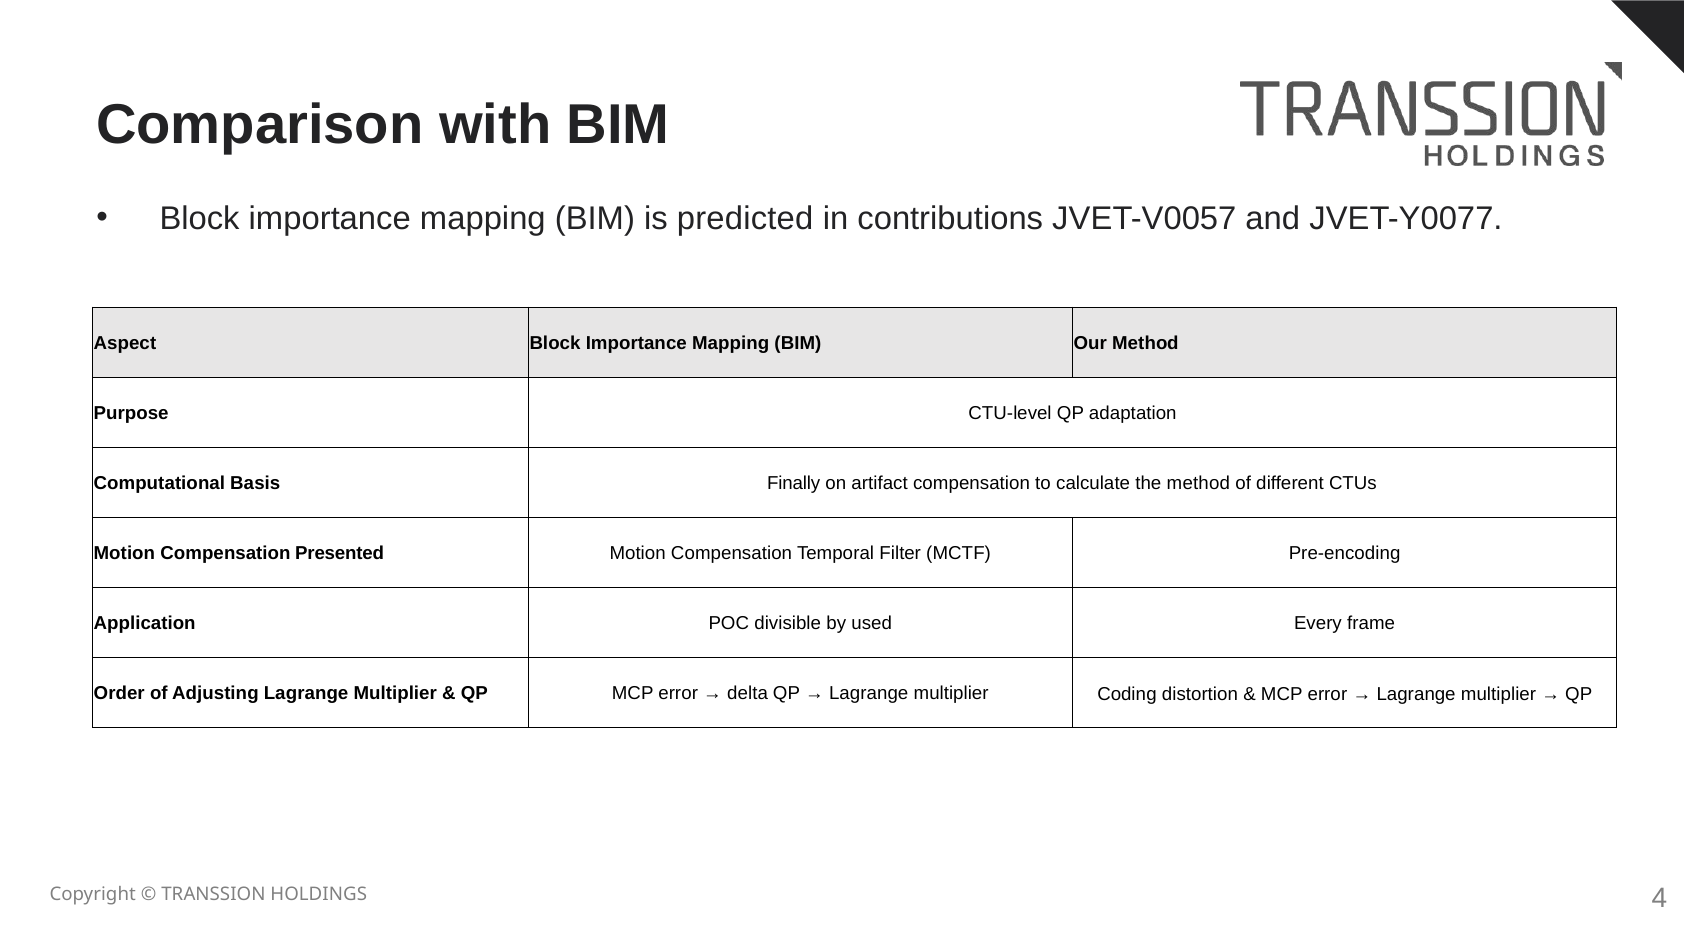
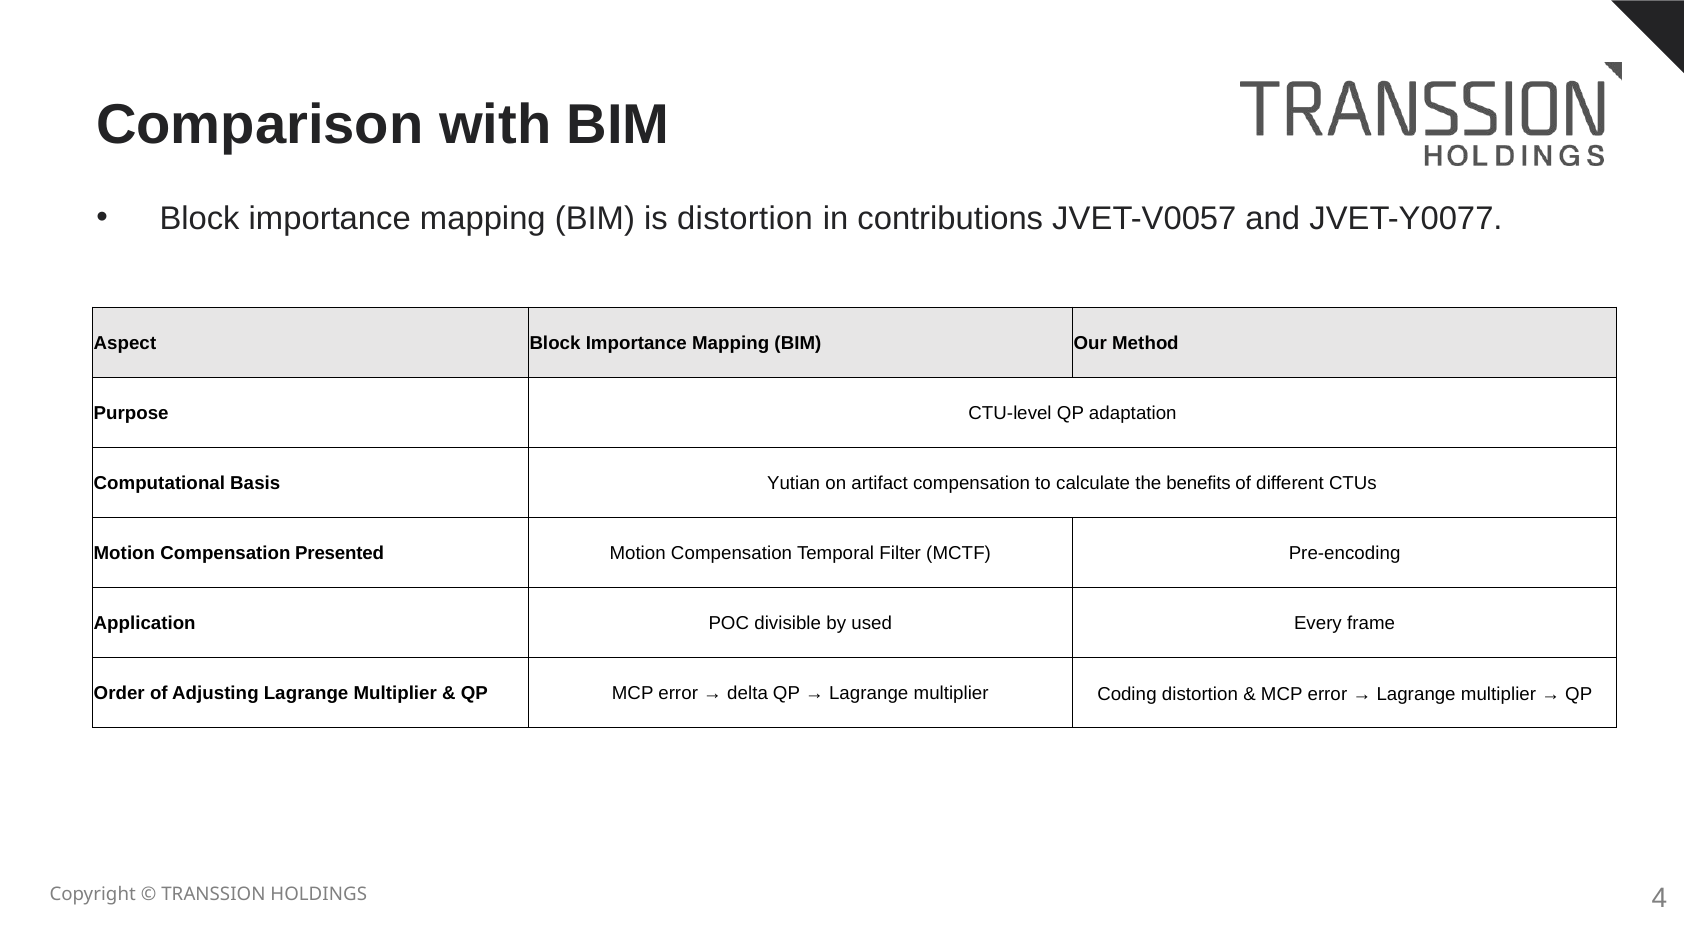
is predicted: predicted -> distortion (745, 219)
Finally: Finally -> Yutian (794, 484)
the method: method -> benefits (1199, 484)
